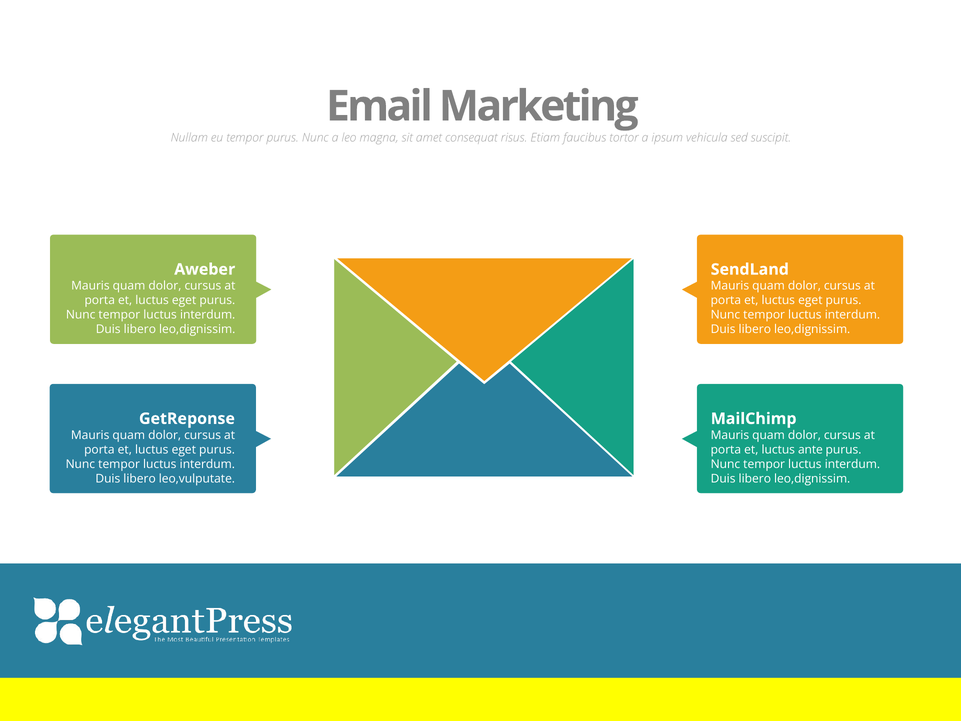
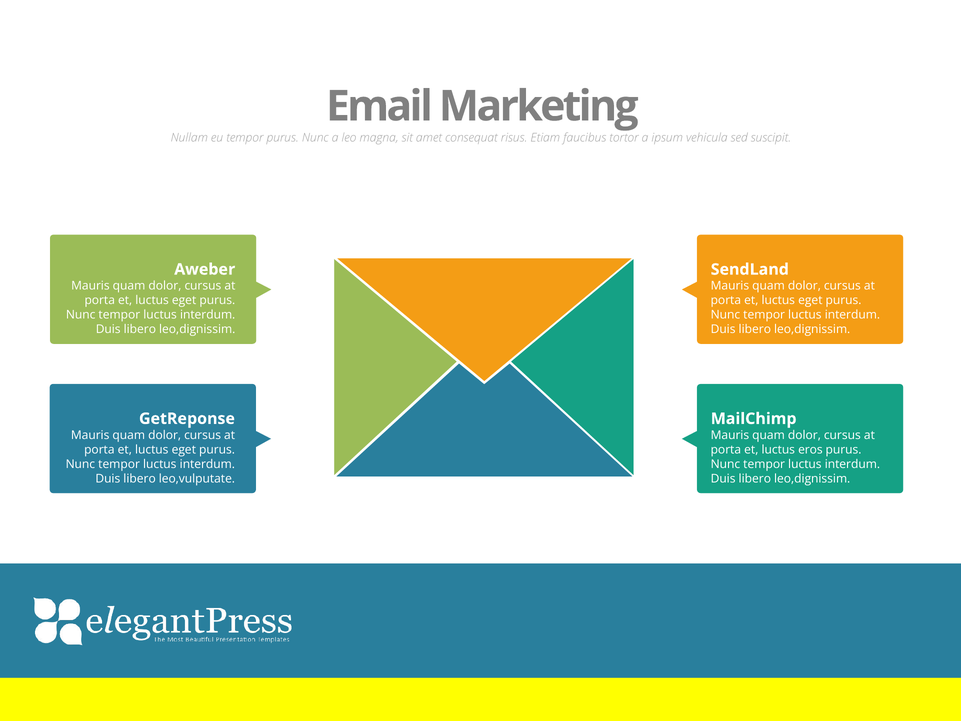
ante: ante -> eros (810, 450)
